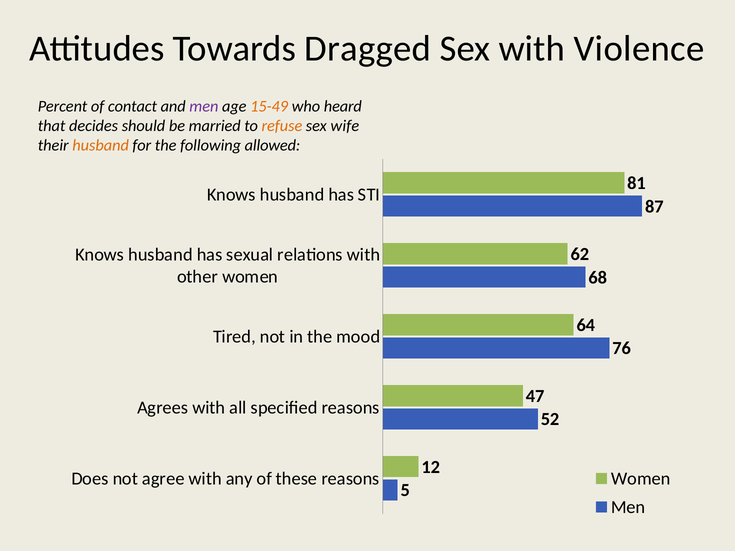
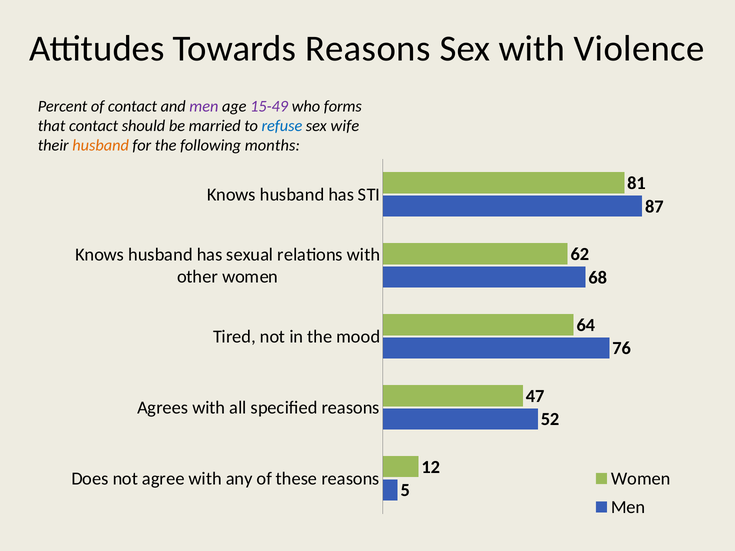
Towards Dragged: Dragged -> Reasons (368, 48)
15-49 colour: orange -> purple (269, 106)
heard: heard -> forms (343, 106)
that decides: decides -> contact (94, 126)
refuse colour: orange -> blue (282, 126)
allowed: allowed -> months (272, 146)
